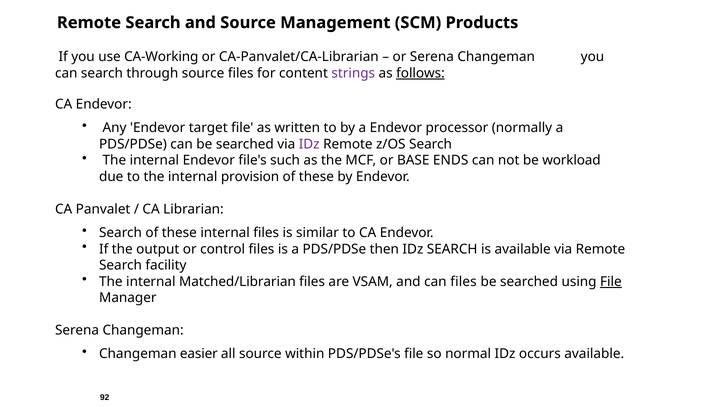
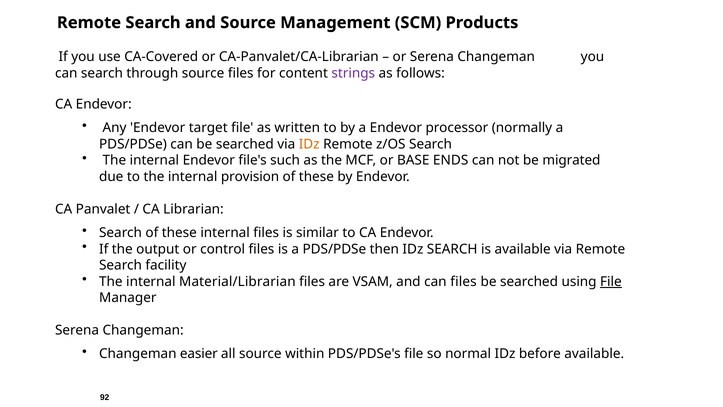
CA-Working: CA-Working -> CA-Covered (161, 57)
follows underline: present -> none (421, 73)
IDz colour: purple -> orange (309, 144)
workload: workload -> migrated (571, 160)
Matched/Librarian: Matched/Librarian -> Material/Librarian (237, 281)
occurs: occurs -> before (540, 354)
